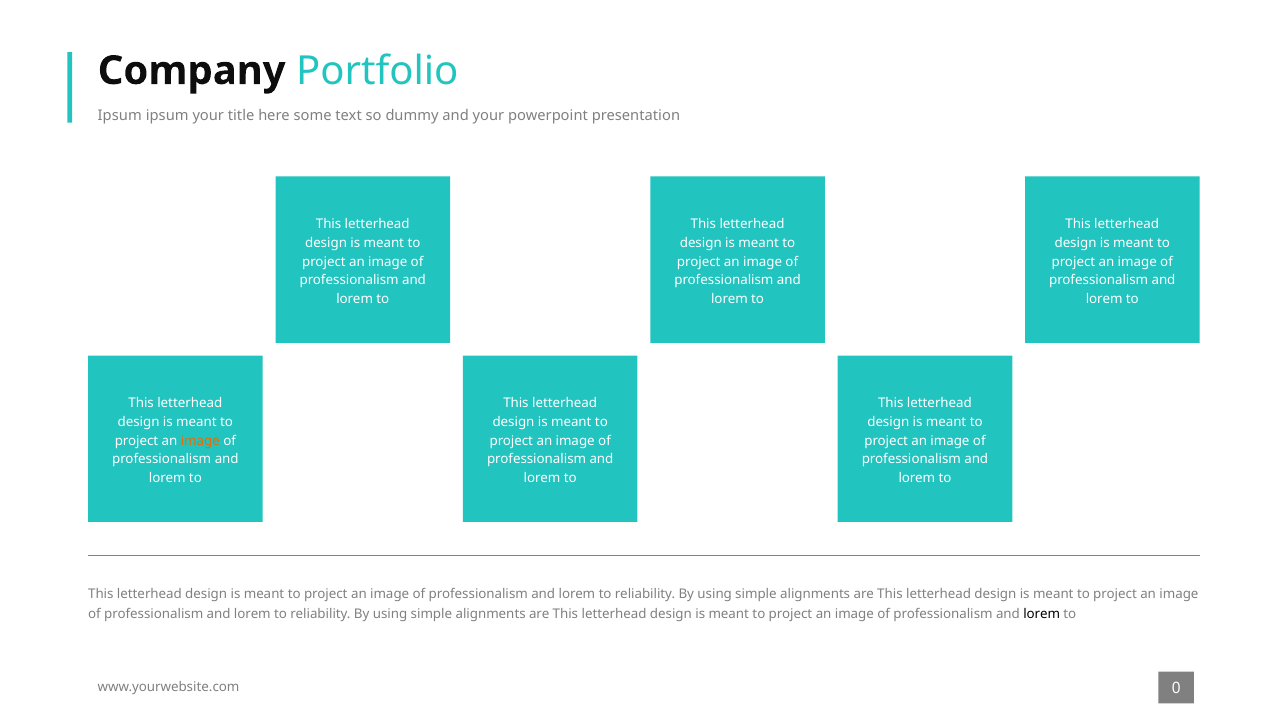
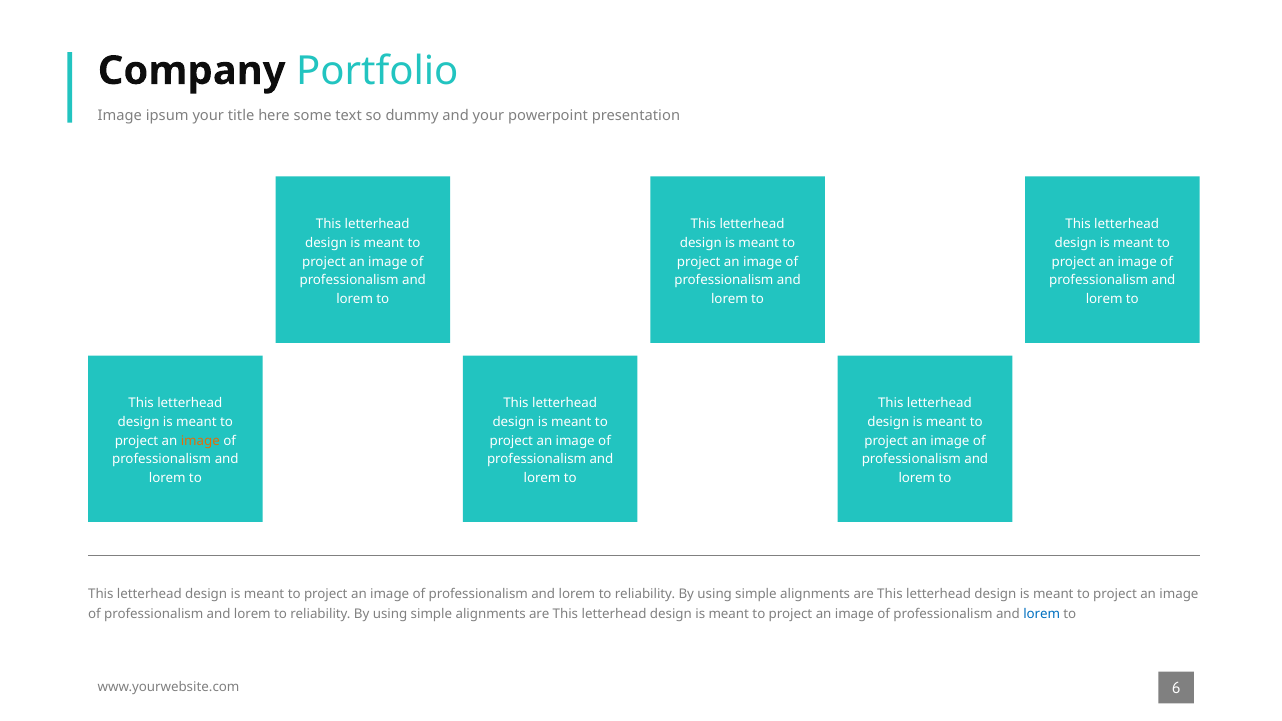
Ipsum: Ipsum -> Image (120, 115)
lorem colour: black -> blue (1042, 615)
0: 0 -> 6 (1176, 688)
